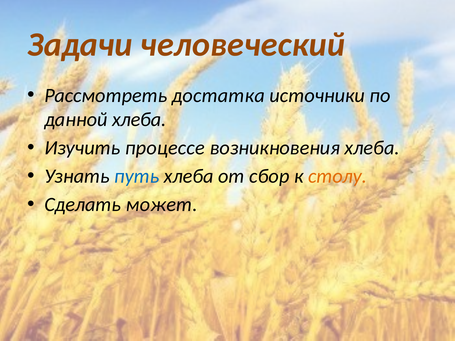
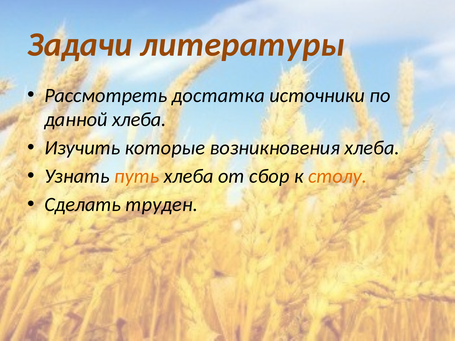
человеческий: человеческий -> литературы (243, 44)
процессе: процессе -> которые (165, 148)
путь colour: blue -> orange (137, 176)
может: может -> труден (162, 205)
